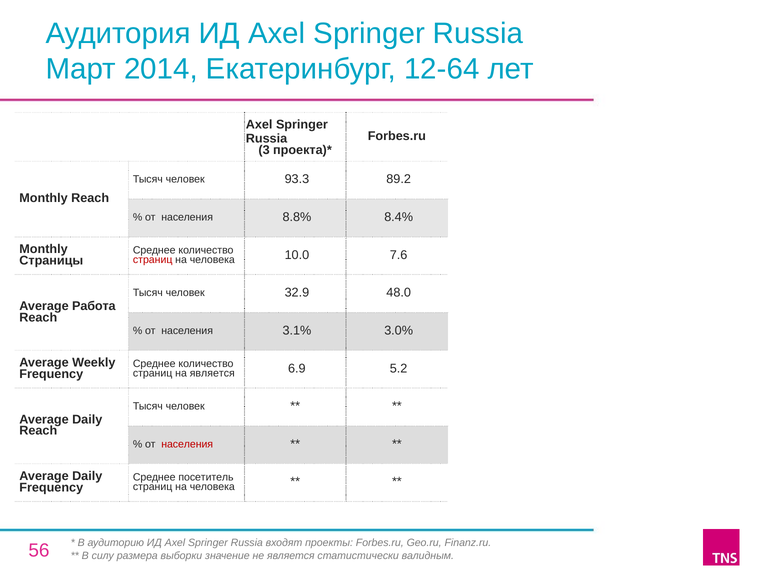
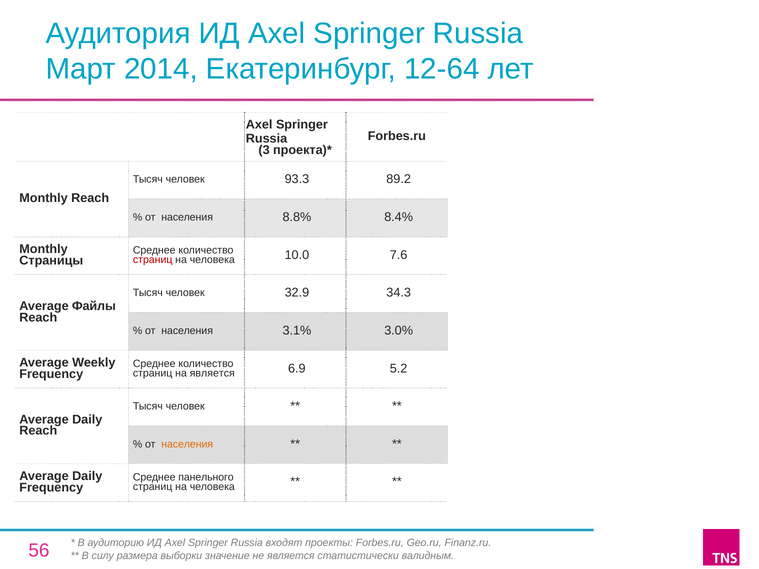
48.0: 48.0 -> 34.3 (399, 293)
Работа: Работа -> Файлы (94, 306)
населения colour: red -> orange (187, 444)
посетитель: посетитель -> панельного (206, 477)
